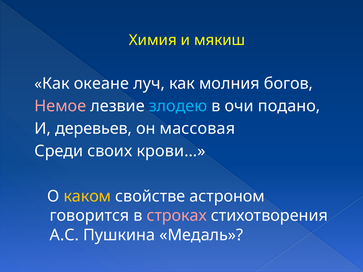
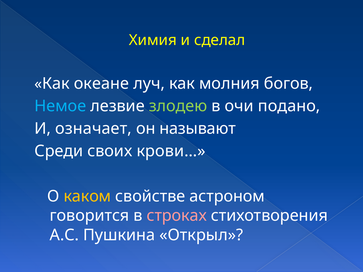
мякиш: мякиш -> сделал (220, 40)
Немое colour: pink -> light blue (60, 106)
злодею colour: light blue -> light green (178, 106)
деревьев: деревьев -> означает (93, 129)
массовая: массовая -> называют (198, 129)
Медаль: Медаль -> Открыл (201, 235)
